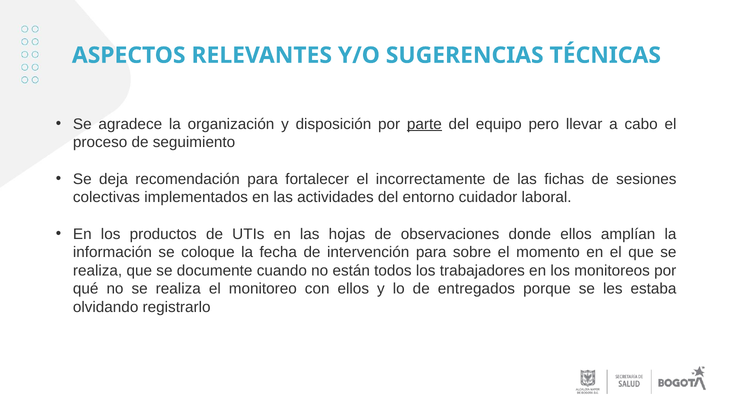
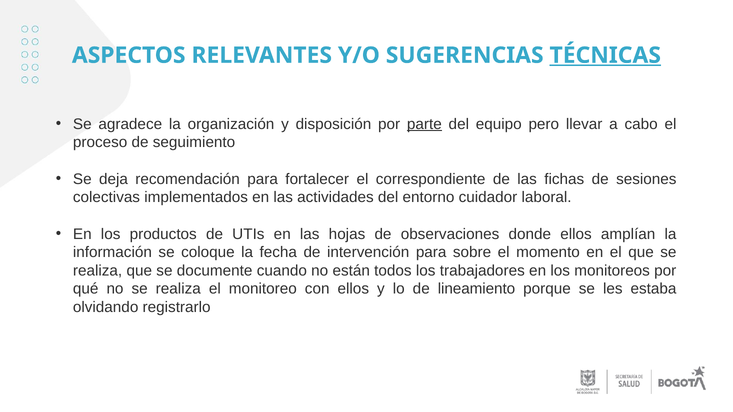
TÉCNICAS underline: none -> present (605, 55)
incorrectamente: incorrectamente -> correspondiente (431, 179)
entregados: entregados -> lineamiento (476, 289)
